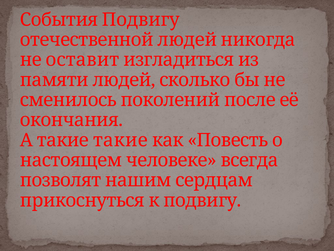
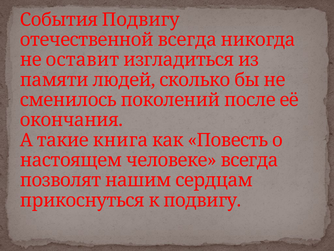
отечественной людей: людей -> всегда (187, 40)
такие такие: такие -> книга (120, 140)
